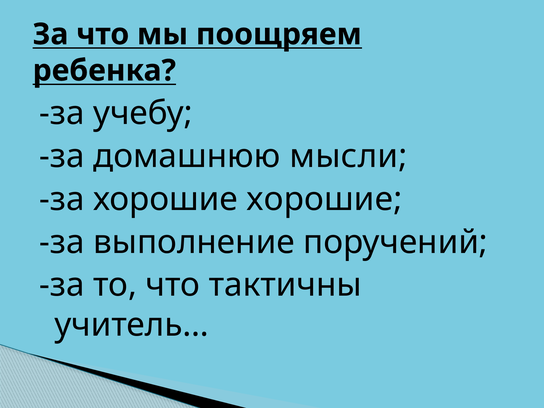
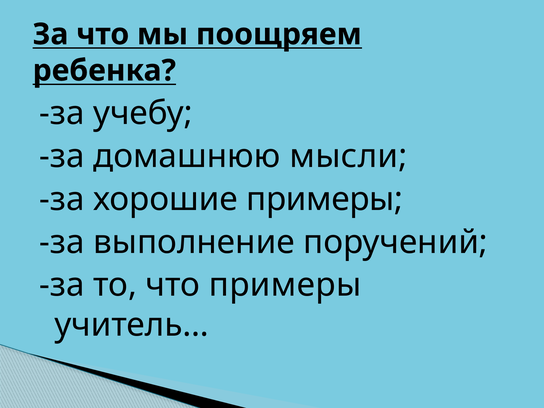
хорошие хорошие: хорошие -> примеры (325, 199)
что тактичны: тактичны -> примеры (285, 285)
